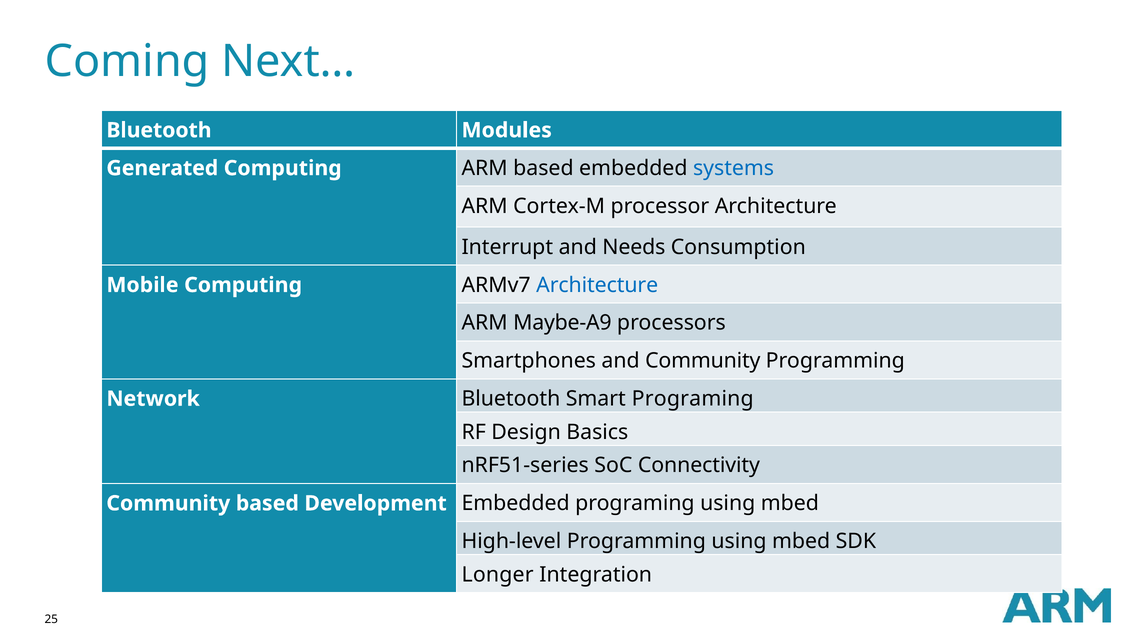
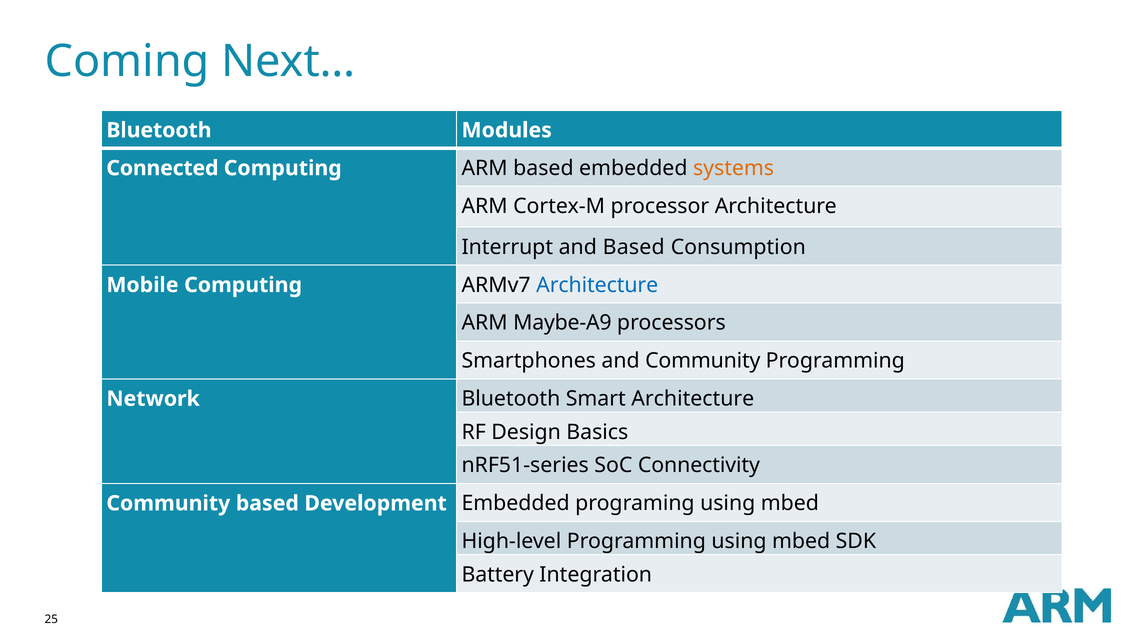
Generated: Generated -> Connected (162, 168)
systems colour: blue -> orange (734, 168)
and Needs: Needs -> Based (634, 247)
Smart Programing: Programing -> Architecture (693, 399)
Longer: Longer -> Battery (498, 575)
